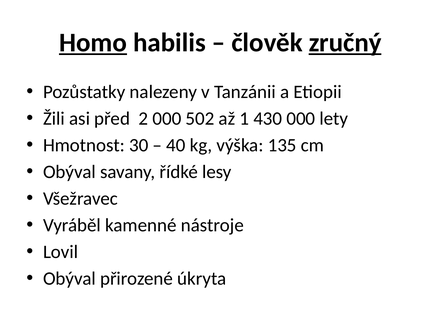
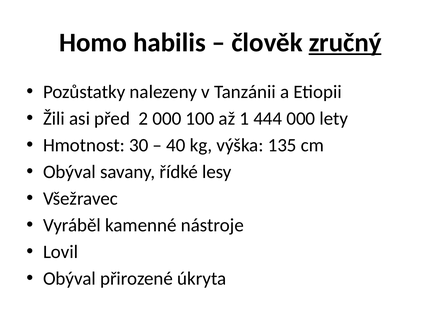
Homo underline: present -> none (93, 43)
502: 502 -> 100 (200, 119)
430: 430 -> 444 (268, 119)
